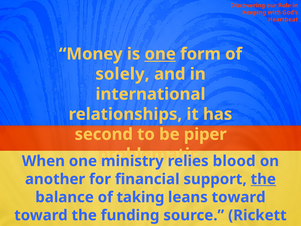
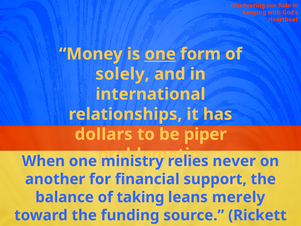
second: second -> dollars (104, 134)
blood: blood -> never (234, 161)
the underline: present -> none (263, 179)
leans toward: toward -> merely (239, 197)
